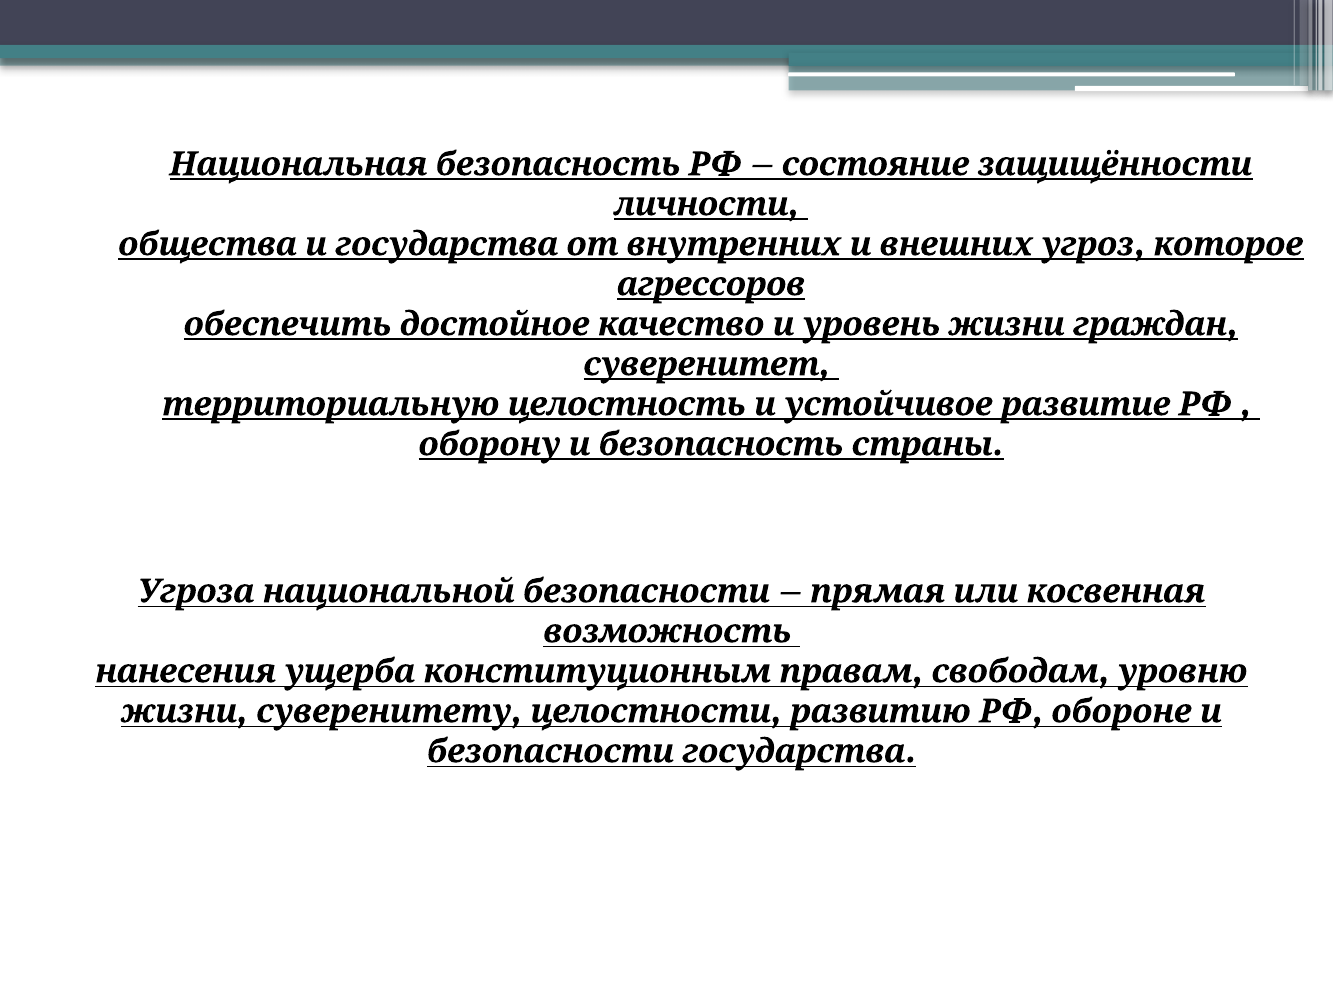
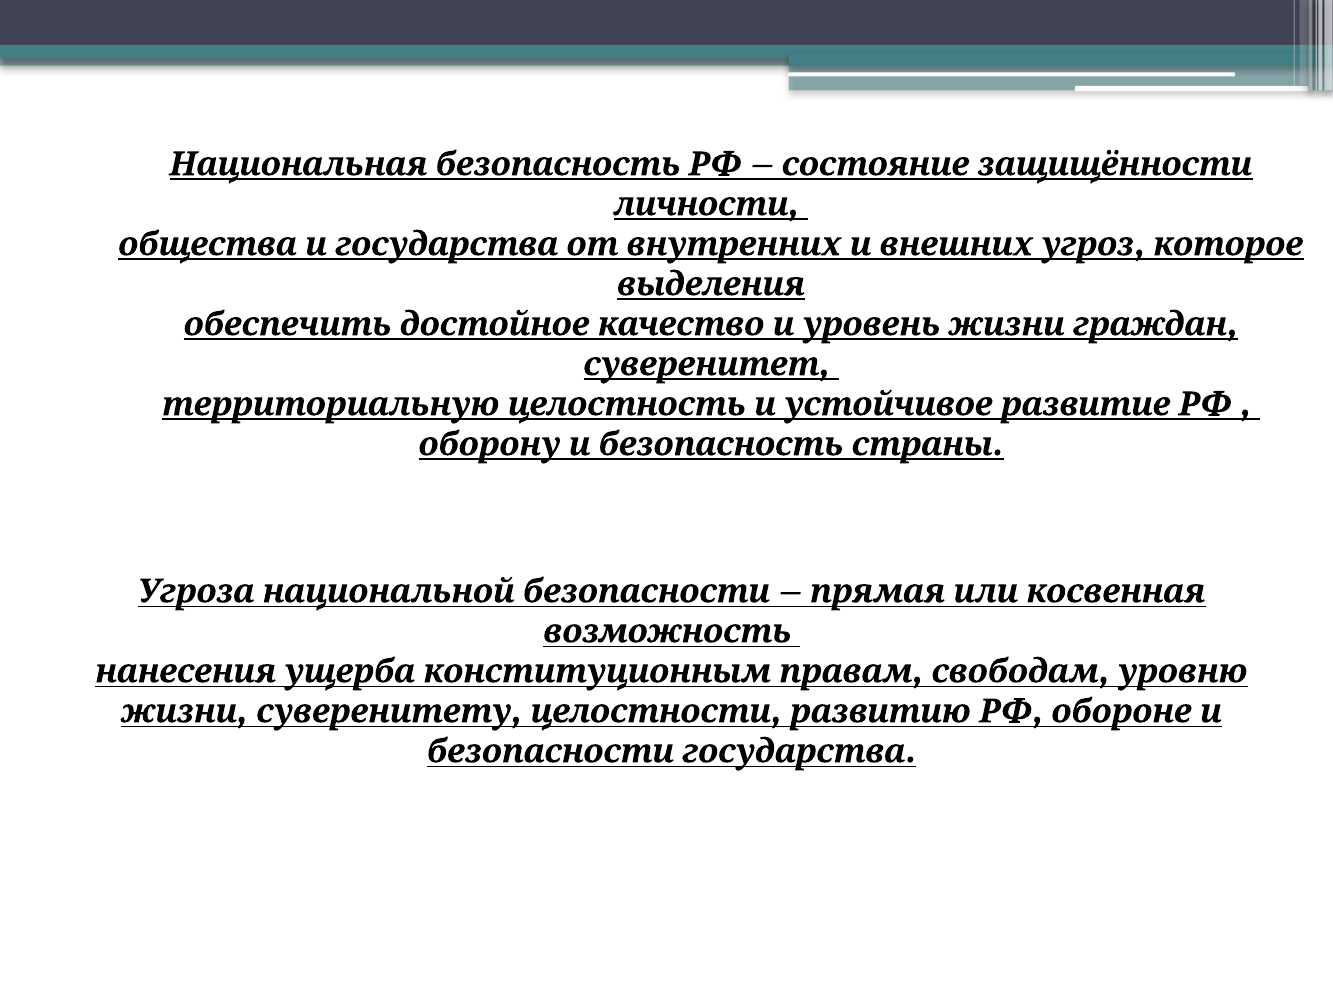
агрессоров: агрессоров -> выделения (711, 284)
